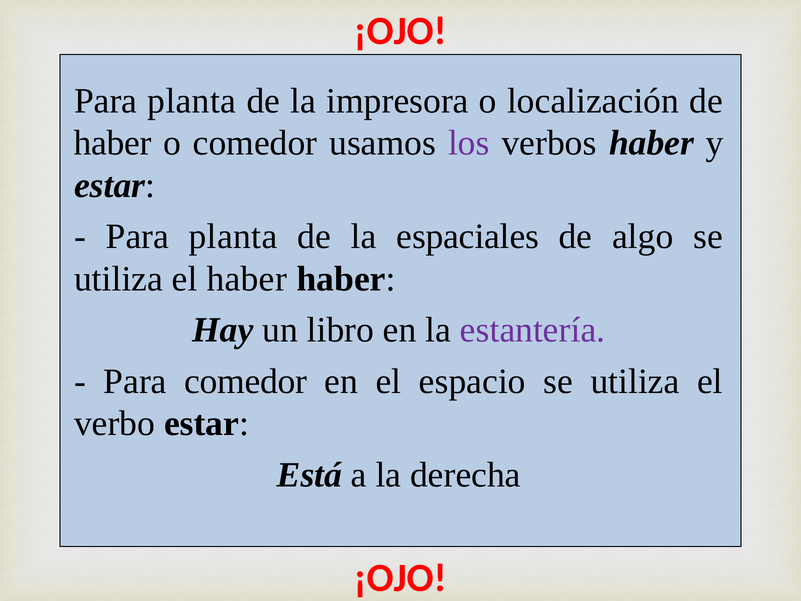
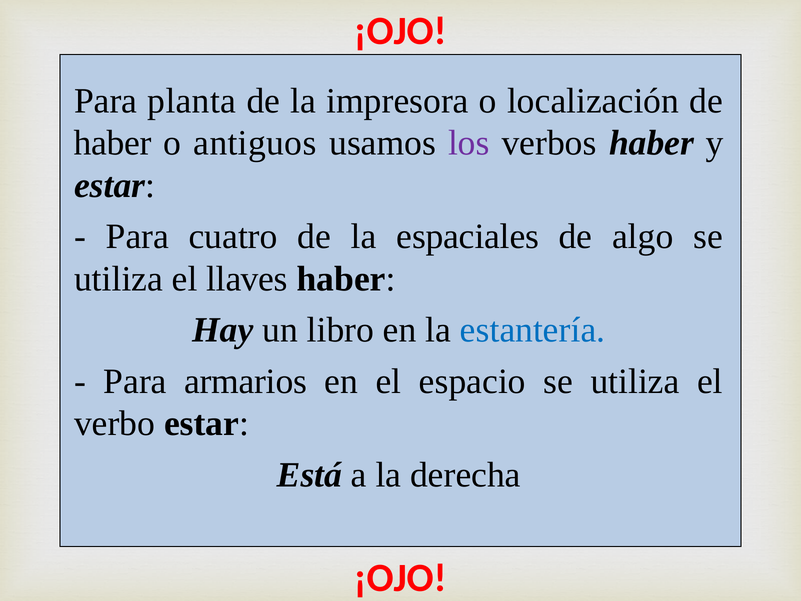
o comedor: comedor -> antiguos (255, 143)
planta: planta -> cuatro (233, 237)
el haber: haber -> llaves (247, 279)
estantería colour: purple -> blue (533, 330)
Para comedor: comedor -> armarios (246, 381)
